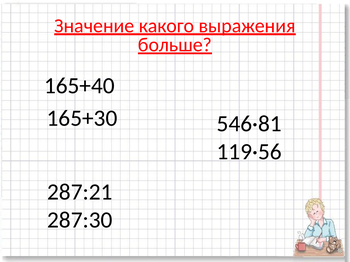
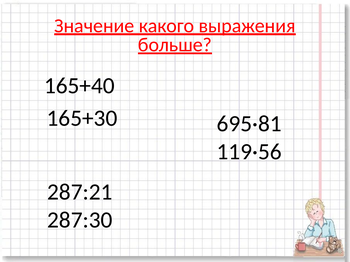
546·81: 546·81 -> 695·81 (249, 124)
